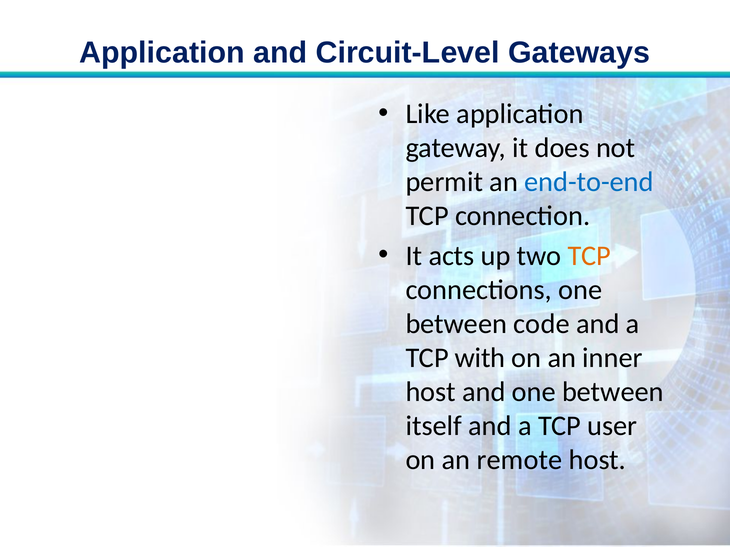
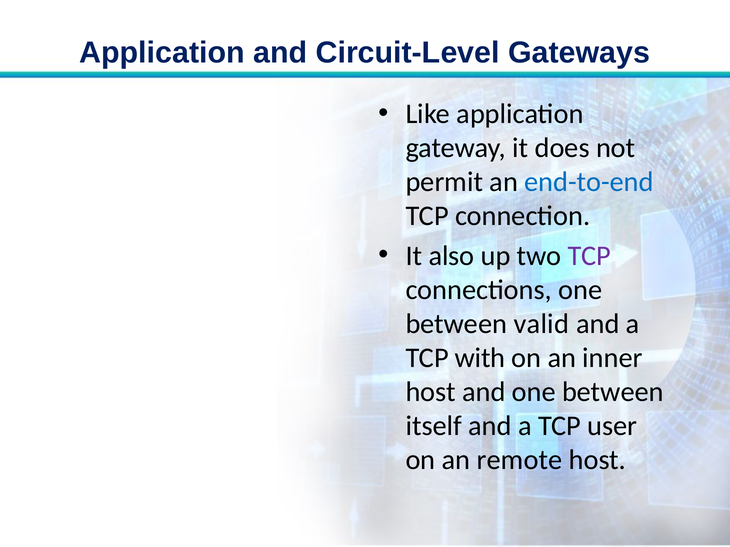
acts: acts -> also (452, 256)
TCP colour: orange -> purple (589, 256)
code: code -> valid (541, 324)
